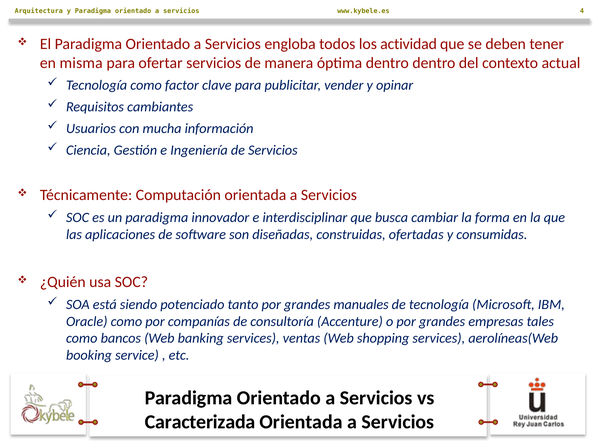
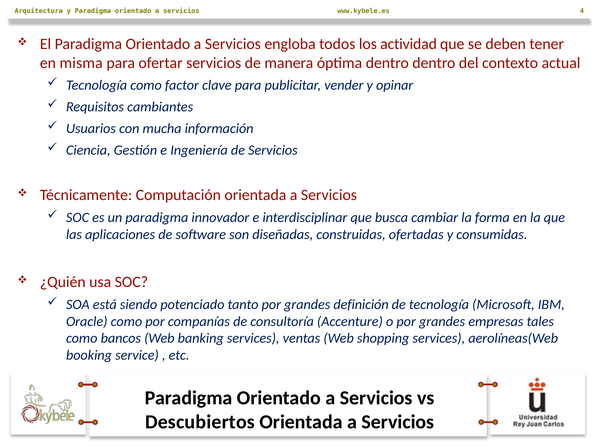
manuales: manuales -> definición (361, 305)
Caracterizada: Caracterizada -> Descubiertos (200, 422)
